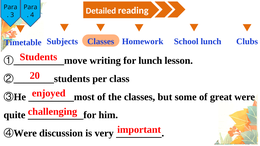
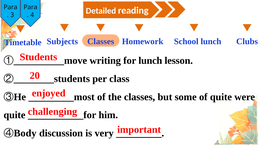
of great: great -> quite (221, 97)
Were: Were -> Body (25, 133)
